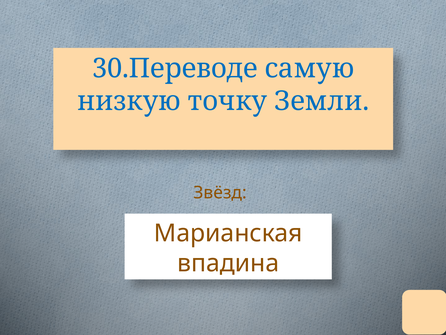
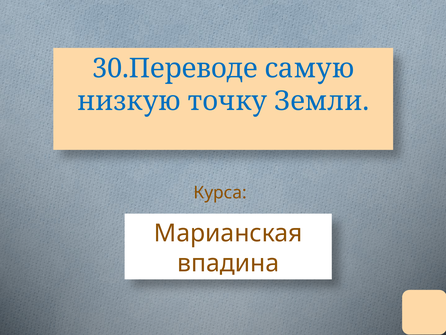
Звёзд: Звёзд -> Курса (220, 192)
